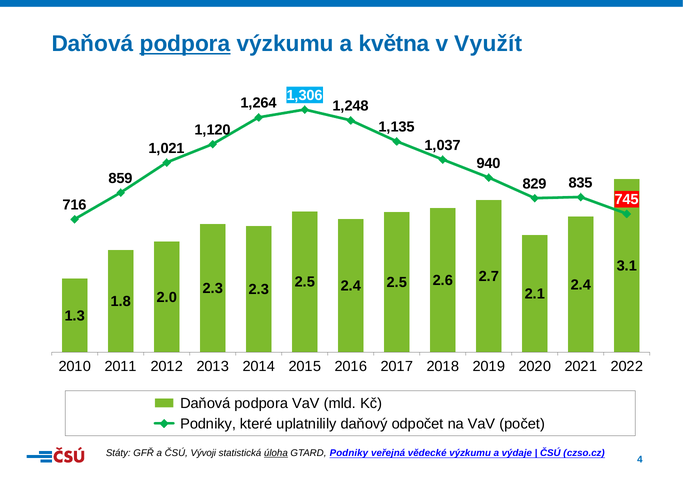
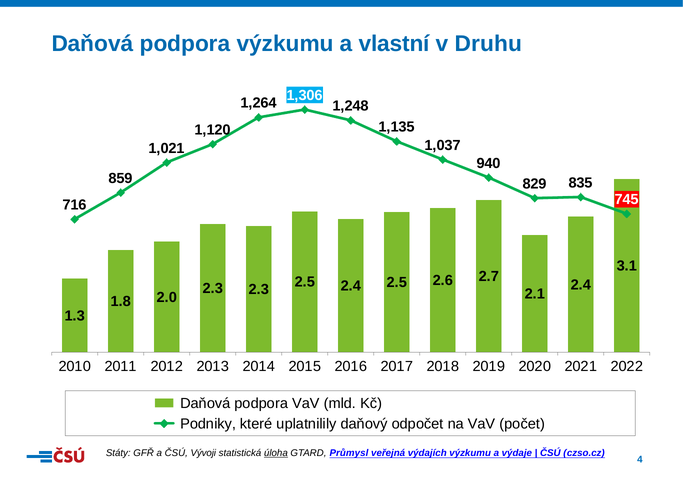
podpora underline: present -> none (185, 44)
května: května -> vlastní (394, 44)
Využít: Využít -> Druhu (488, 44)
GTARD Podniky: Podniky -> Průmysl (349, 453)
vědecké: vědecké -> výdajích (427, 453)
